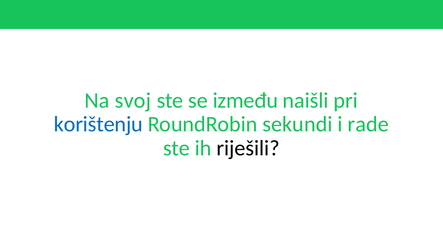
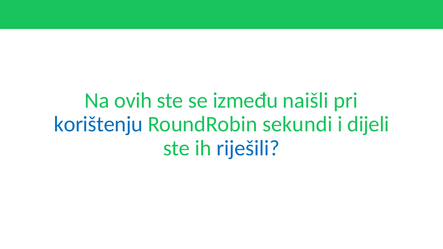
svoj: svoj -> ovih (133, 101)
rade: rade -> dijeli (368, 124)
riješili colour: black -> blue (248, 148)
